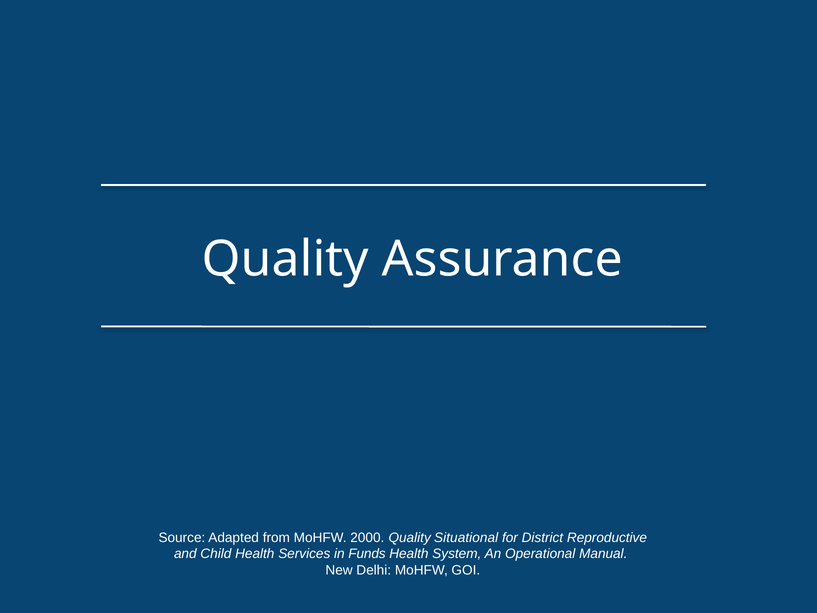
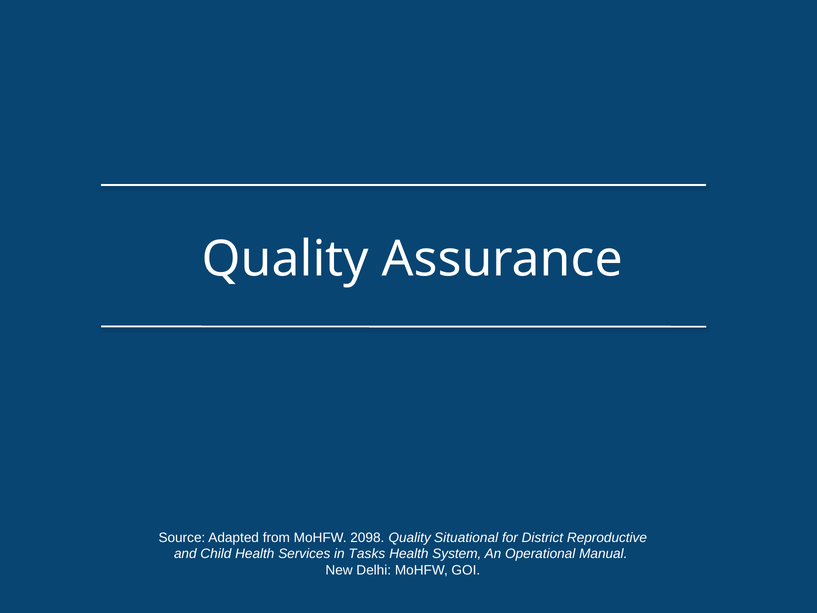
2000: 2000 -> 2098 (367, 537)
Funds: Funds -> Tasks (367, 554)
